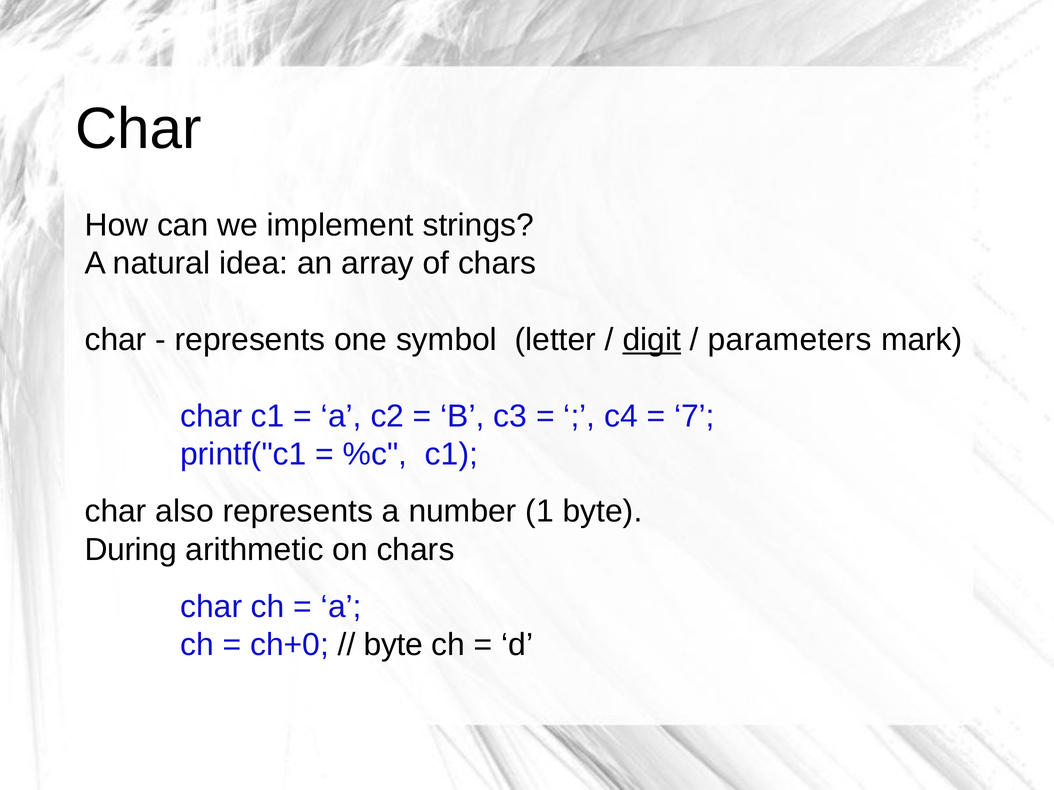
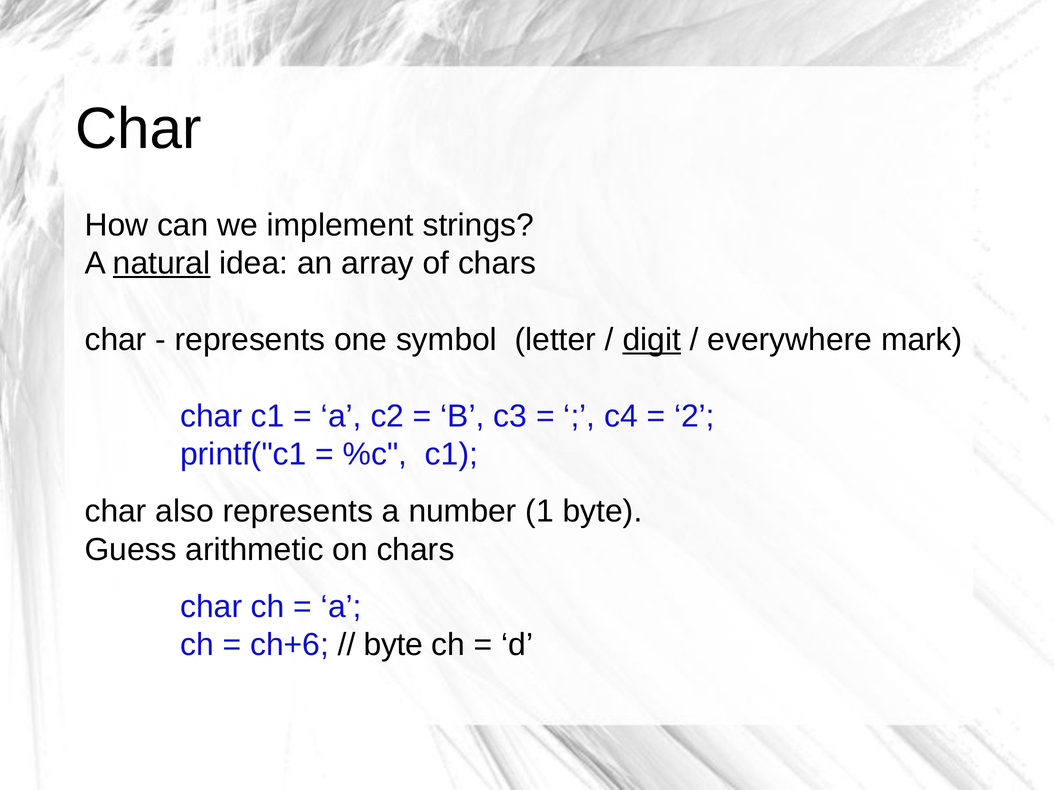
natural underline: none -> present (162, 263)
parameters: parameters -> everywhere (790, 340)
7: 7 -> 2 (694, 416)
During: During -> Guess (131, 550)
ch+0: ch+0 -> ch+6 (289, 645)
